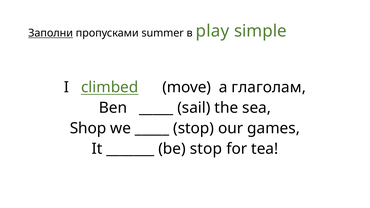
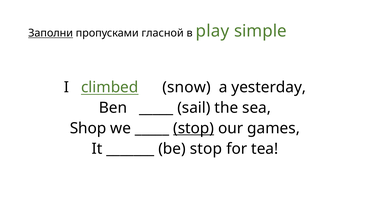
summer: summer -> гласной (163, 33)
move: move -> snow (187, 87)
глаголам: глаголам -> yesterday (269, 87)
stop underline: none -> present (194, 128)
